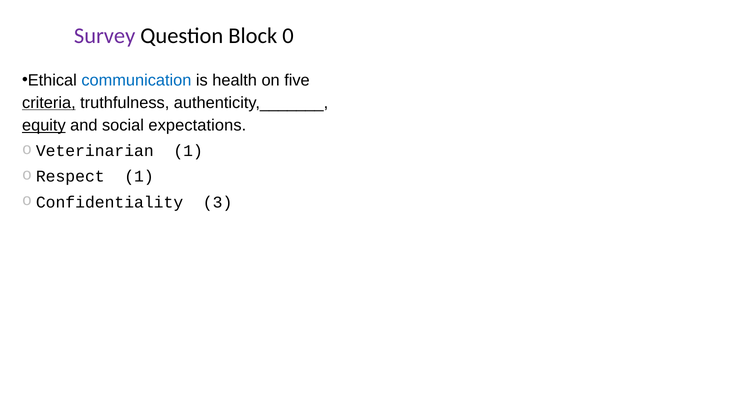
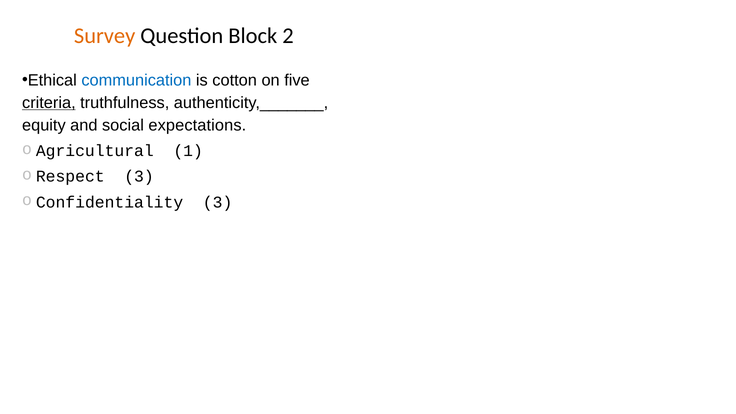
Survey colour: purple -> orange (105, 36)
0: 0 -> 2 (288, 36)
health: health -> cotton (235, 80)
equity underline: present -> none (44, 125)
Veterinarian: Veterinarian -> Agricultural (95, 151)
Respect 1: 1 -> 3 (139, 177)
